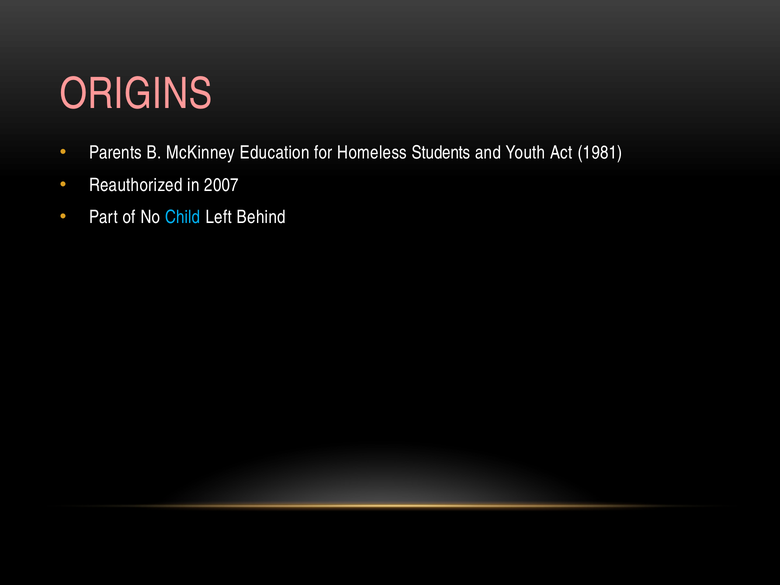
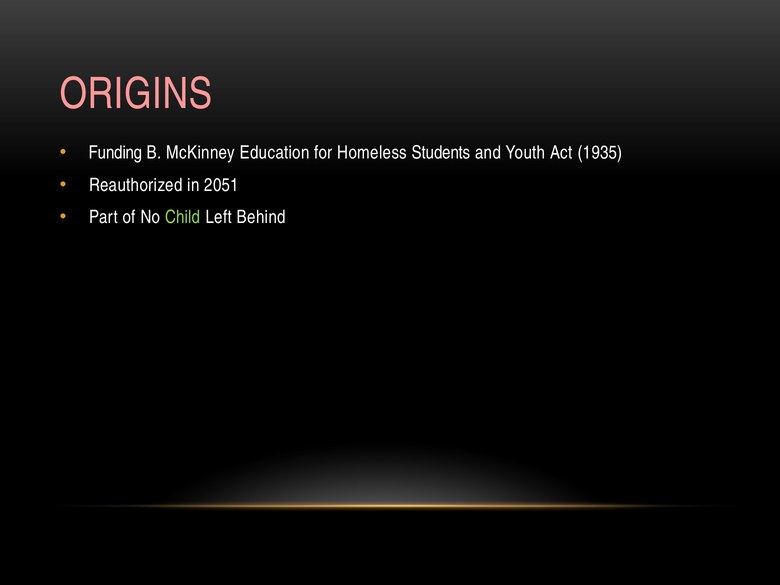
Parents: Parents -> Funding (116, 153)
1981: 1981 -> 1935 (600, 153)
2007: 2007 -> 2051 (222, 185)
Child colour: light blue -> light green (183, 217)
